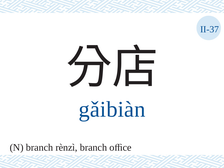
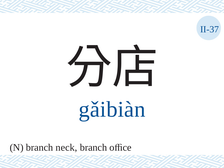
rènzì: rènzì -> neck (66, 147)
